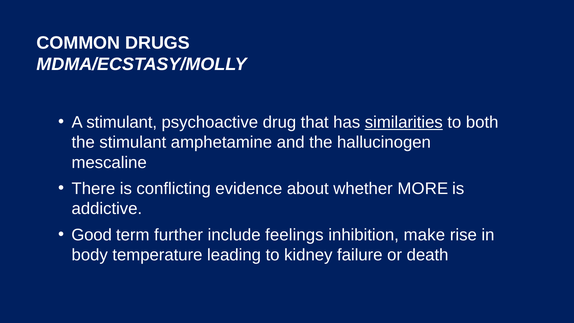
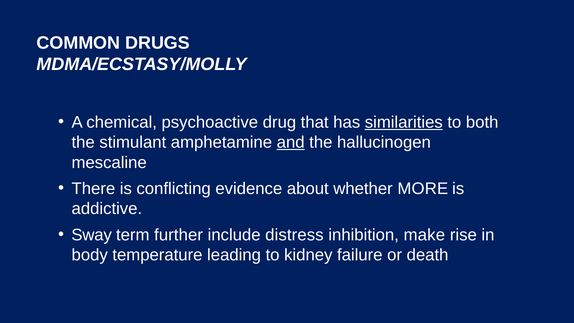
A stimulant: stimulant -> chemical (122, 122)
and underline: none -> present (291, 142)
Good: Good -> Sway (92, 235)
feelings: feelings -> distress (294, 235)
